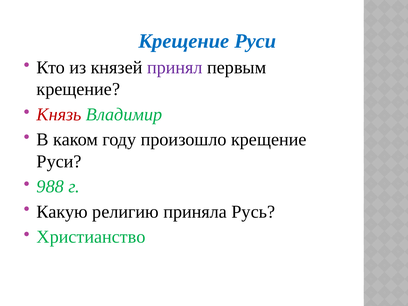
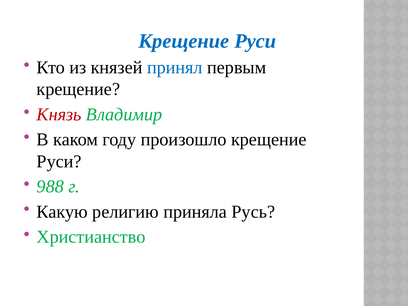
принял colour: purple -> blue (175, 68)
